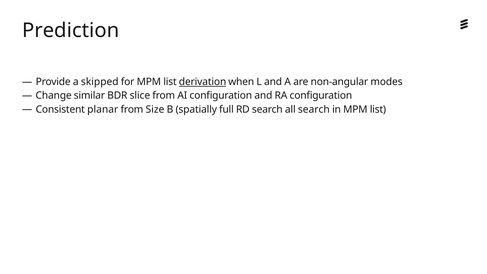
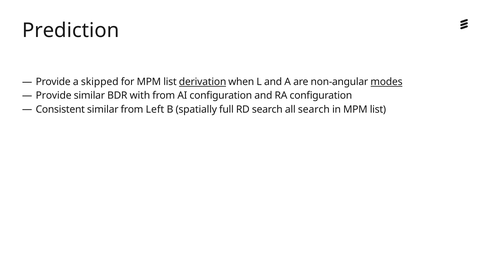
modes underline: none -> present (387, 82)
Change: Change -> Provide (54, 96)
slice: slice -> with (140, 96)
Consistent planar: planar -> similar (103, 109)
Size: Size -> Left (155, 109)
